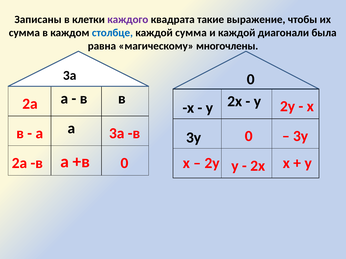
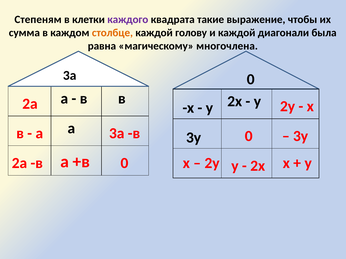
Записаны: Записаны -> Степеням (38, 20)
столбце colour: blue -> orange (112, 33)
каждой сумма: сумма -> голову (191, 33)
многочлены: многочлены -> многочлена (227, 46)
